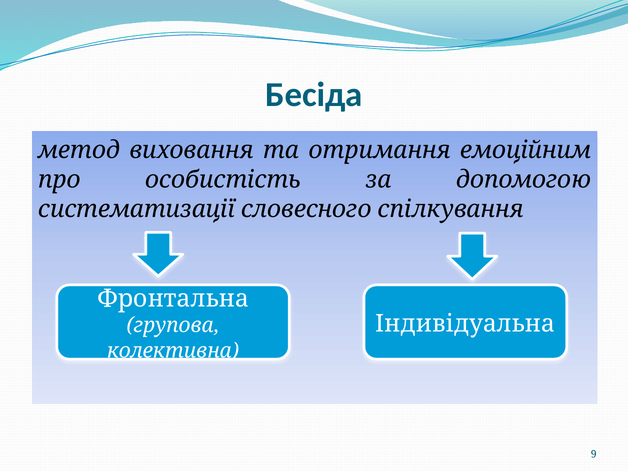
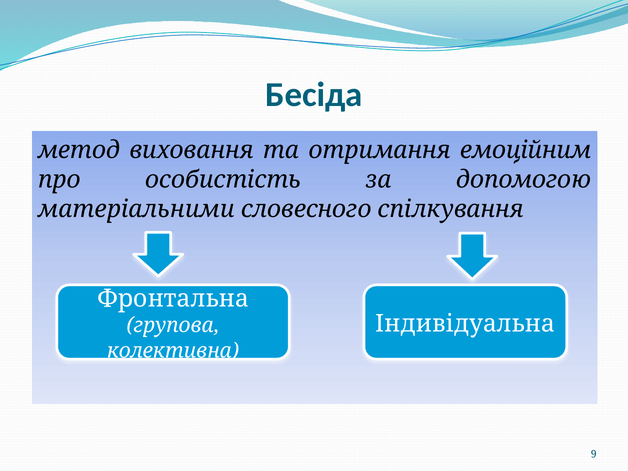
систематизації: систематизації -> матеріальними (136, 209)
